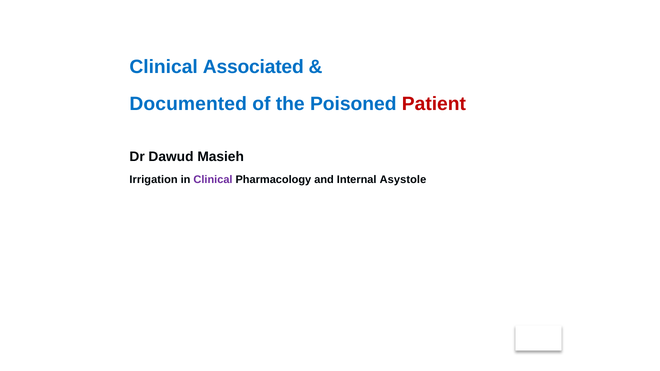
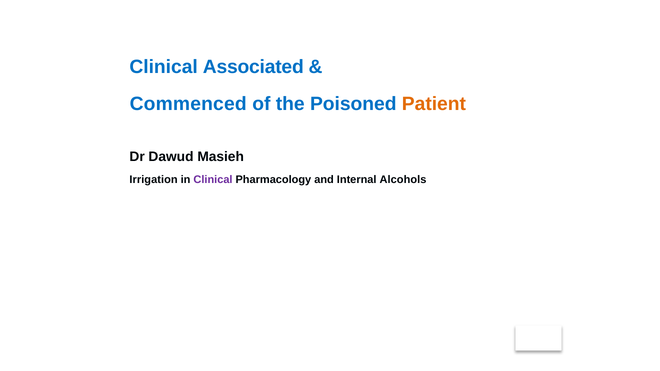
Documented: Documented -> Commenced (188, 104)
Patient colour: red -> orange (434, 104)
Asystole: Asystole -> Alcohols (403, 180)
